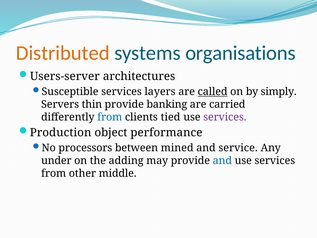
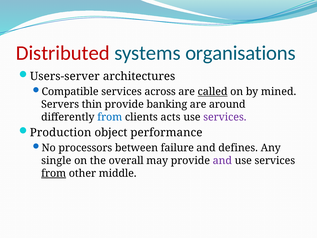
Distributed colour: orange -> red (63, 53)
Susceptible: Susceptible -> Compatible (70, 92)
layers: layers -> across (160, 92)
simply: simply -> mined (279, 92)
carried: carried -> around (227, 104)
tied: tied -> acts (170, 117)
mined: mined -> failure (177, 148)
service: service -> defines (238, 148)
under: under -> single (56, 160)
adding: adding -> overall (126, 160)
and colour: blue -> purple (222, 160)
from underline: none -> present (54, 173)
